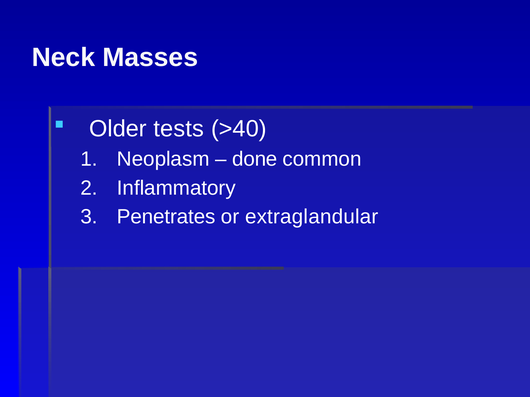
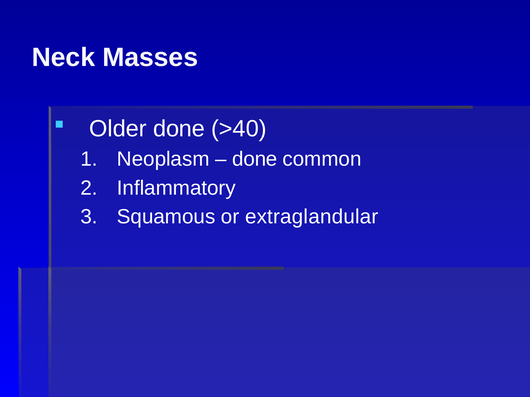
Older tests: tests -> done (179, 129)
Penetrates: Penetrates -> Squamous (166, 217)
